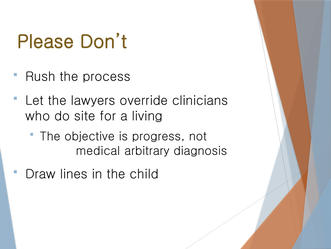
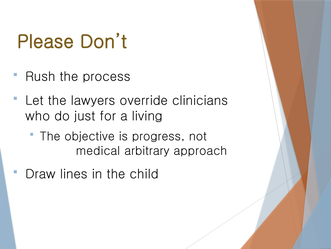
site: site -> just (85, 116)
diagnosis: diagnosis -> approach (200, 150)
